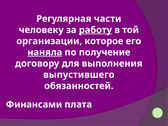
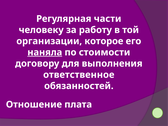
работу underline: present -> none (95, 30)
получение: получение -> стоимости (105, 52)
выпустившего: выпустившего -> ответственное (79, 75)
Финансами: Финансами -> Отношение (34, 104)
